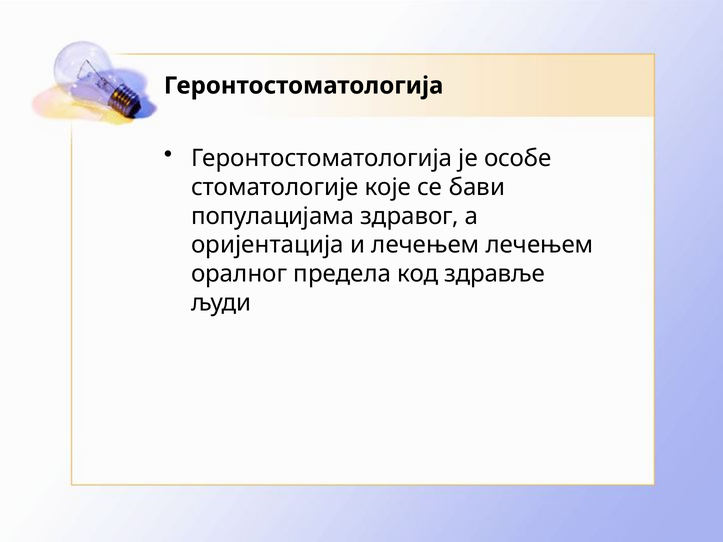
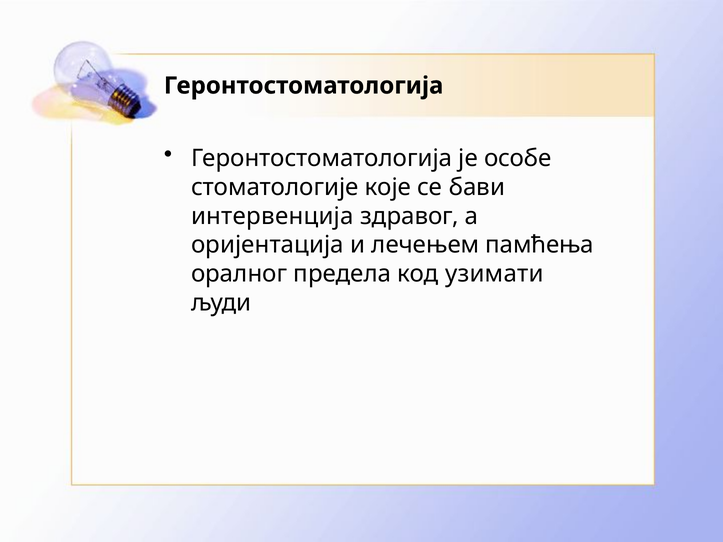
популацијама: популацијама -> интервенција (272, 216)
лечењем лечењем: лечењем -> памћења (540, 245)
здравље: здравље -> узимати (494, 274)
